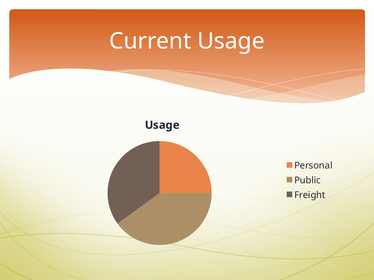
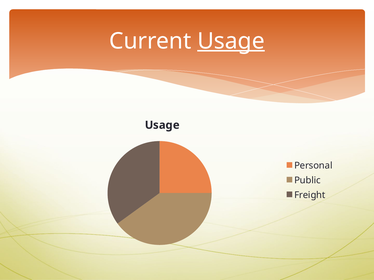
Usage underline: none -> present (231, 41)
